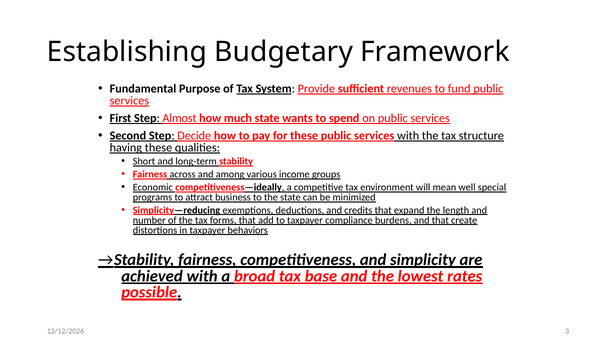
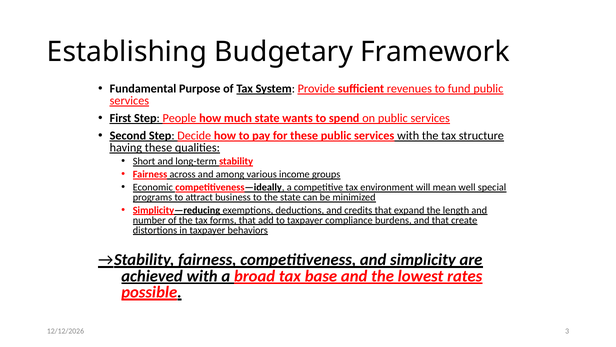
Almost: Almost -> People (179, 118)
